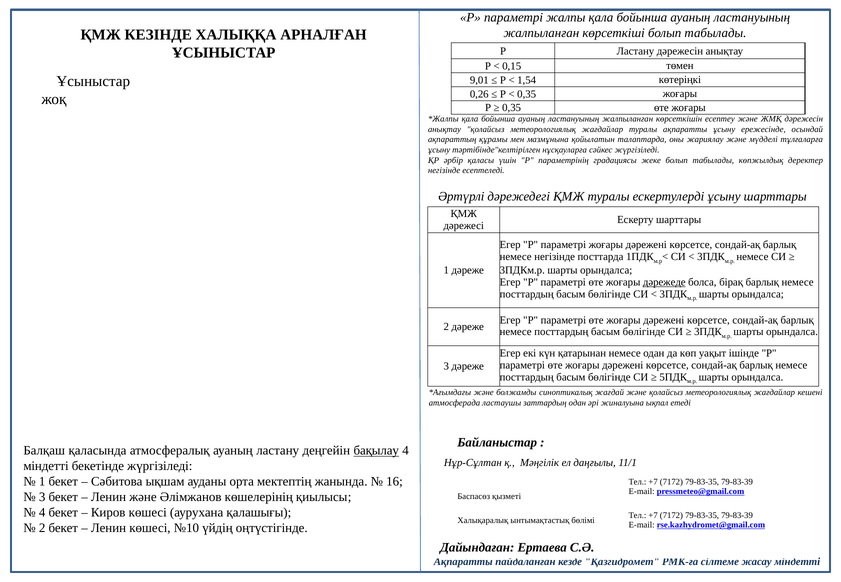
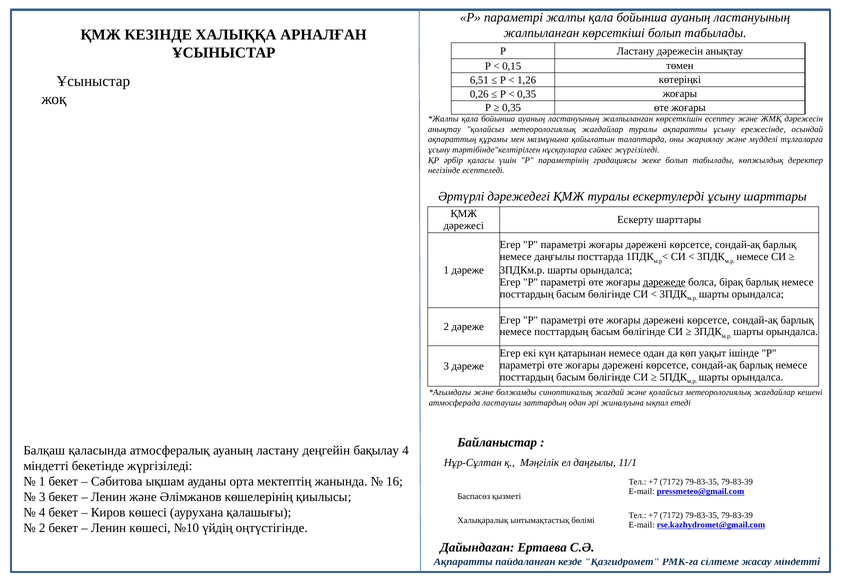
9,01: 9,01 -> 6,51 (479, 80)
1,54: 1,54 -> 1,26 (527, 80)
немесе негізінде: негізінде -> даңғылы (555, 257)
бақылау underline: present -> none (376, 451)
